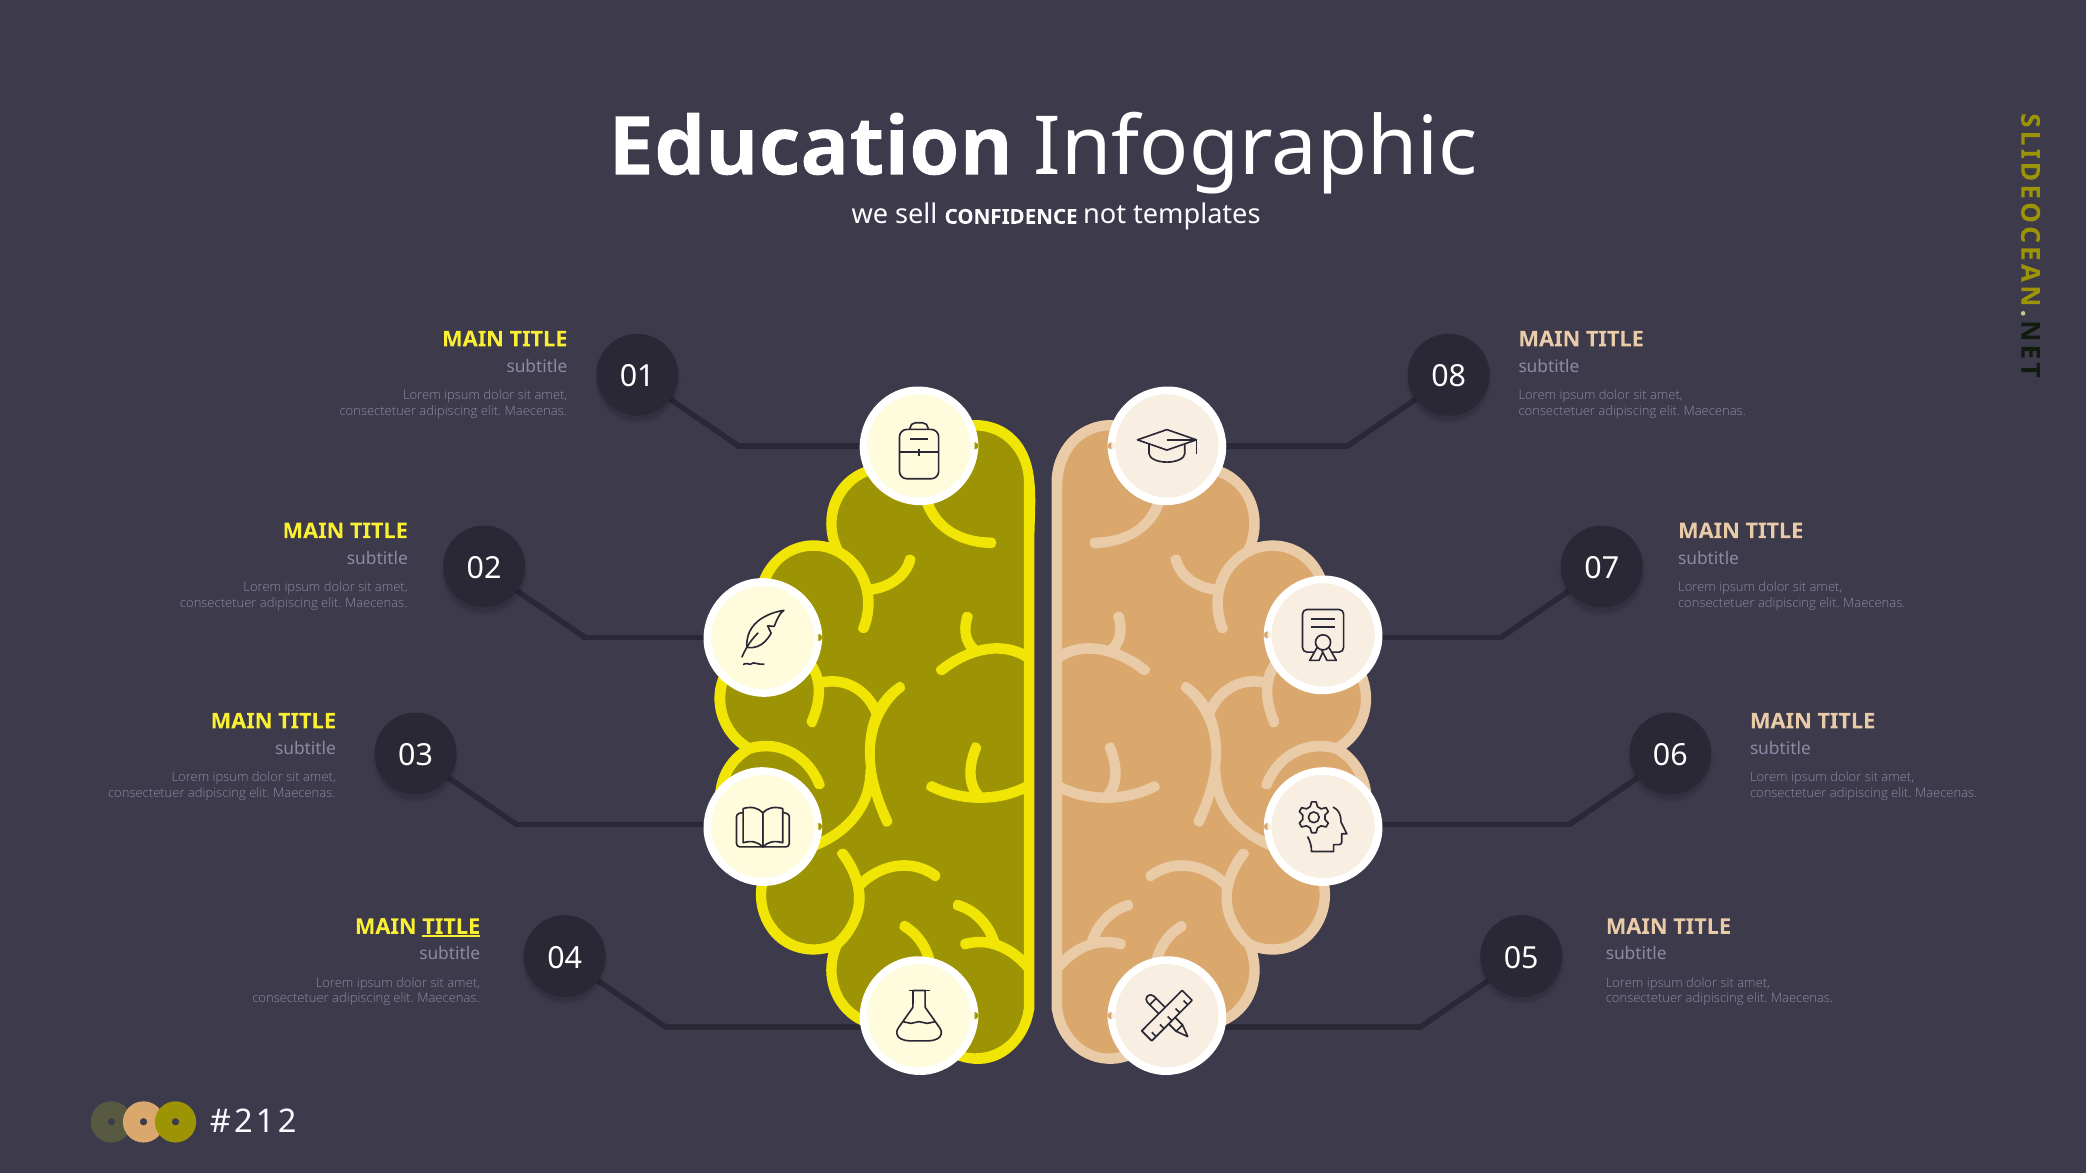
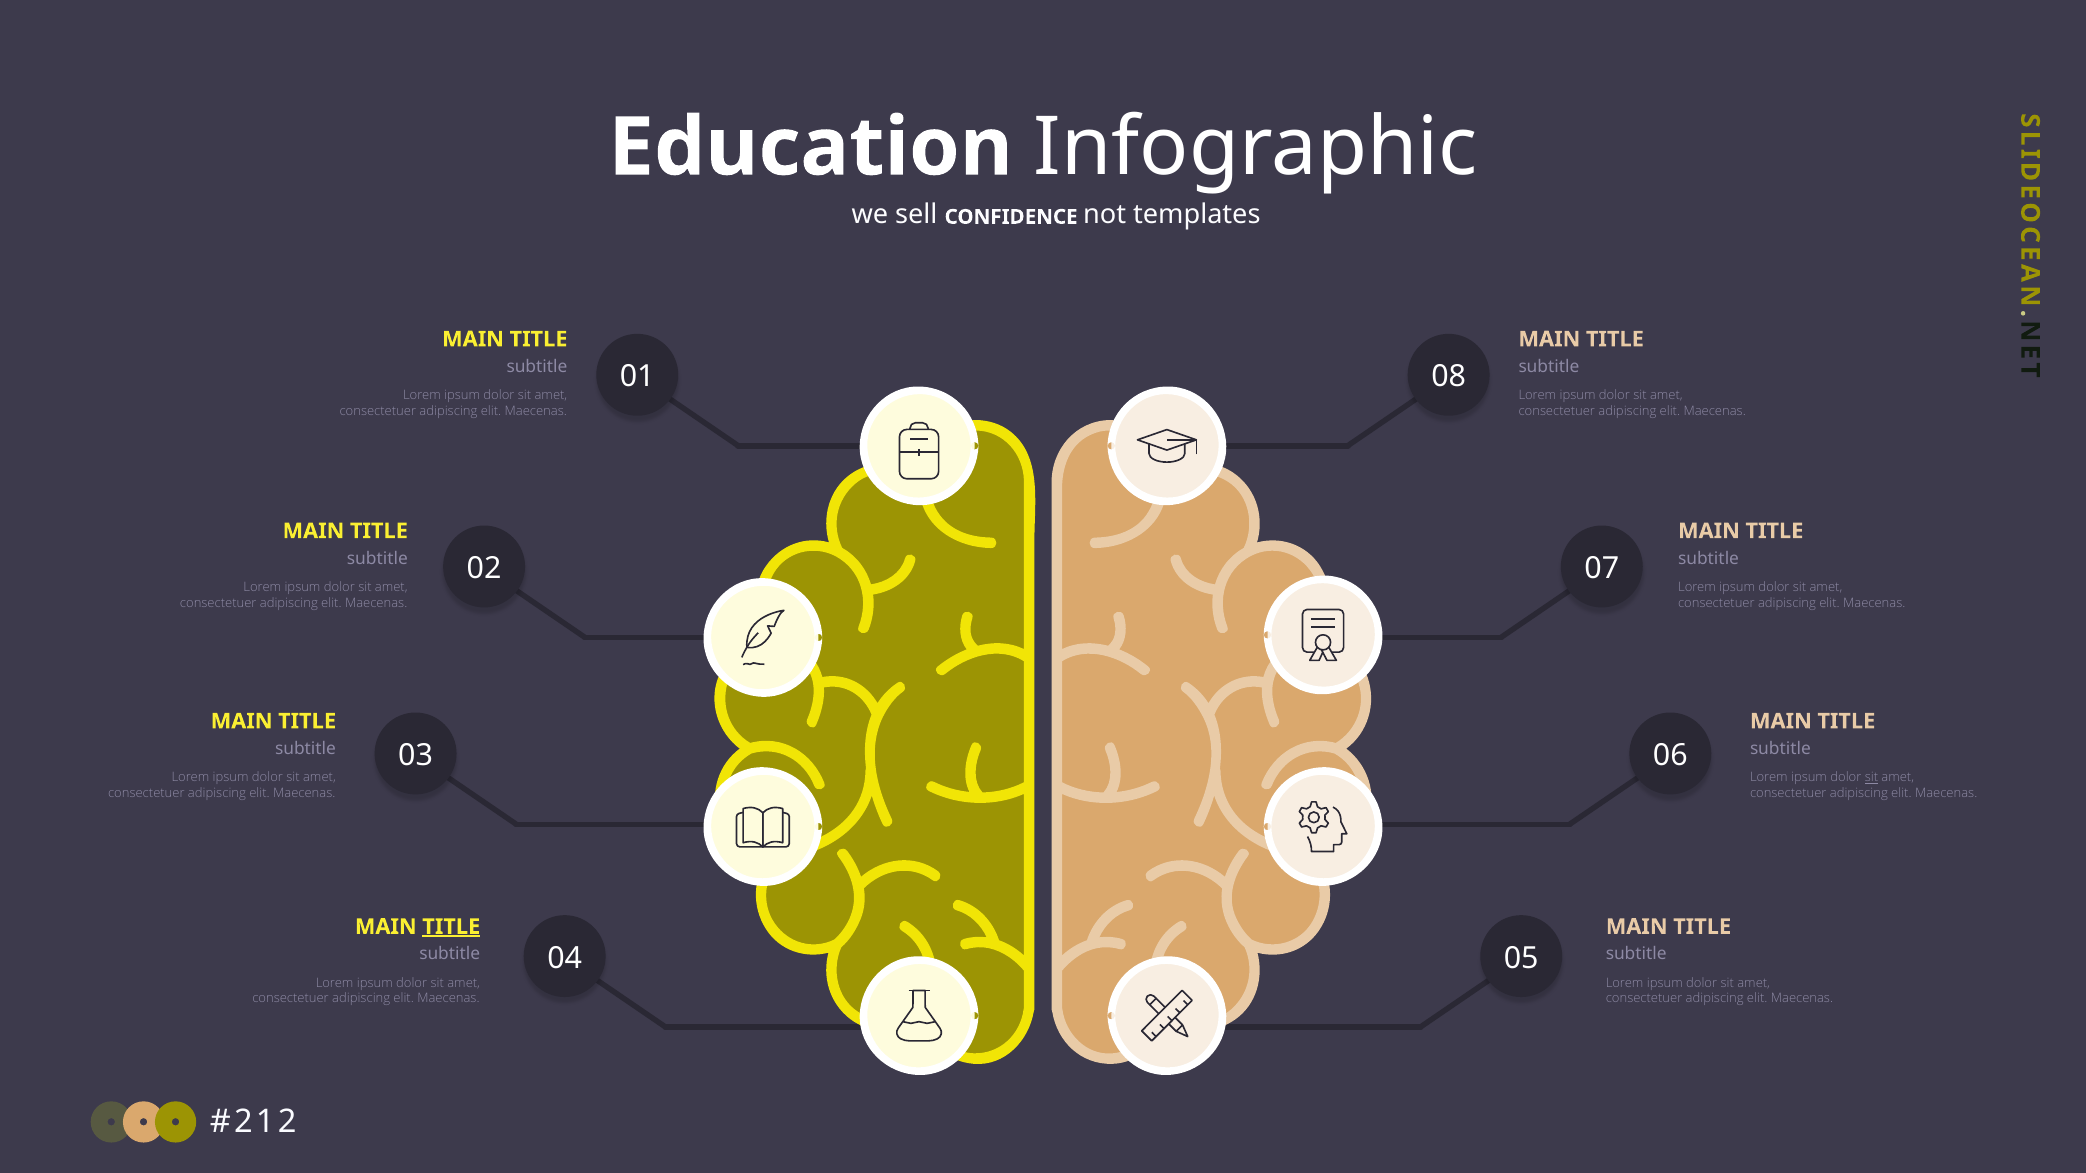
sit underline: none -> present (1871, 778)
